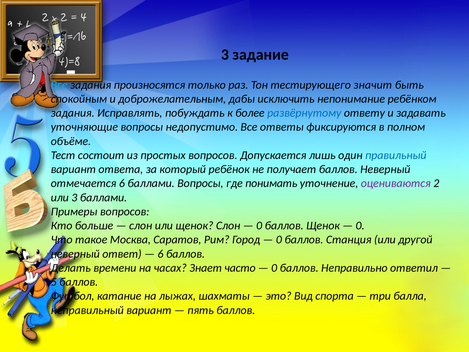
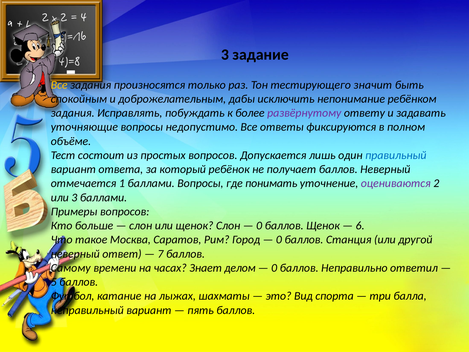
Все colour: light blue -> yellow (59, 85)
развёрнутому colour: blue -> purple (304, 113)
отмечается 6: 6 -> 1 (122, 183)
0: 0 -> 6 (360, 226)
6: 6 -> 7 (161, 254)
Делать: Делать -> Самому (71, 268)
часто: часто -> делом (240, 268)
